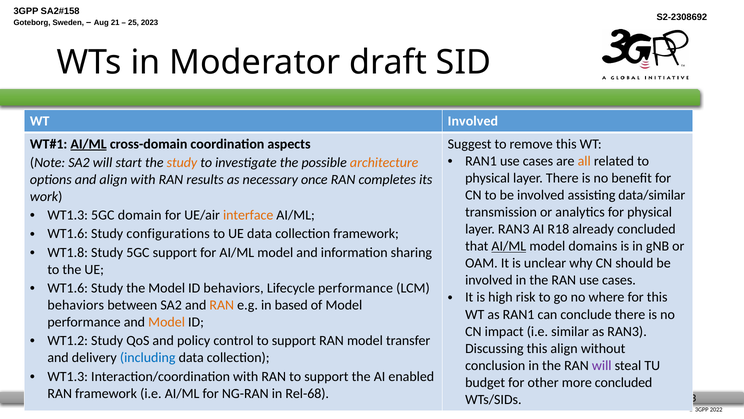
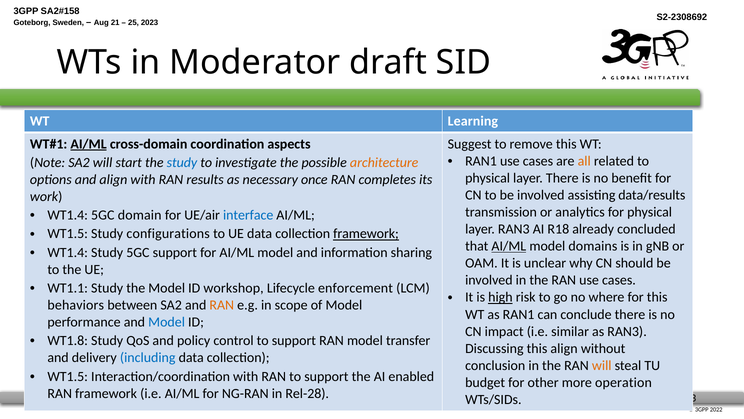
WT Involved: Involved -> Learning (473, 121)
study colour: orange -> blue (182, 162)
data/similar: data/similar -> data/results (652, 195)
WT1.3: WT1.3 -> WT1.4 (68, 215)
interface colour: orange -> blue (248, 215)
WT1.6: WT1.6 -> WT1.5 (68, 234)
framework underline: none -> present (366, 234)
WT1.8: WT1.8 -> WT1.4 (68, 252)
WT1.6: WT1.6 -> WT1.1 (68, 288)
ID behaviors: behaviors -> workshop (234, 288)
Lifecycle performance: performance -> enforcement (356, 288)
high underline: none -> present (500, 297)
based: based -> scope (291, 305)
Model colour: orange -> blue (167, 322)
WT1.2: WT1.2 -> WT1.8 (68, 340)
will colour: purple -> orange (602, 365)
WT1.3: WT1.3 -> WT1.5 (68, 376)
more concluded: concluded -> operation (623, 382)
Rel-68: Rel-68 -> Rel-28 (307, 393)
